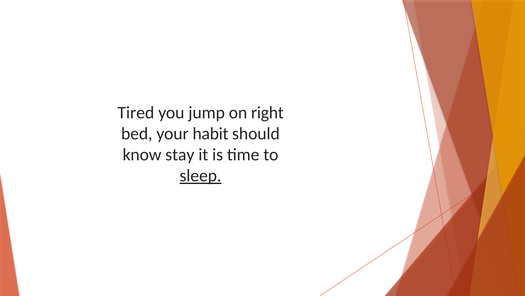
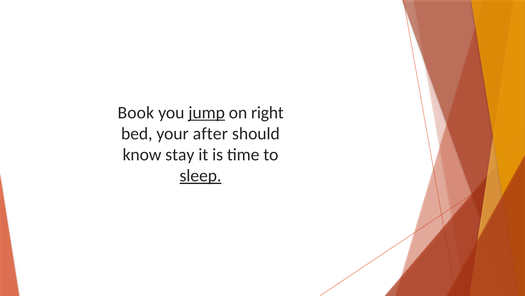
Tired: Tired -> Book (136, 112)
jump underline: none -> present (207, 112)
habit: habit -> after (210, 133)
